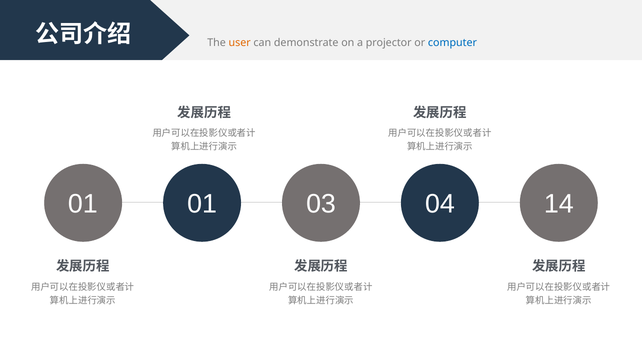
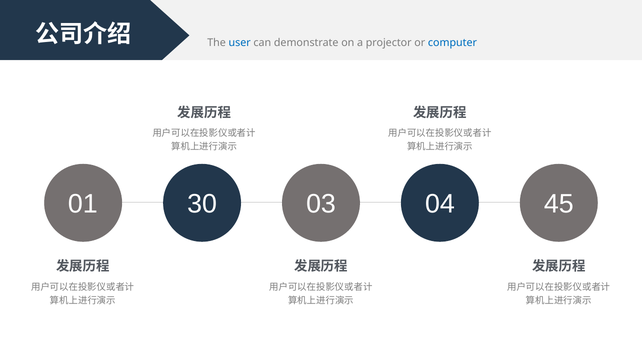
user colour: orange -> blue (240, 43)
01 01: 01 -> 30 (202, 204)
14: 14 -> 45 (559, 204)
